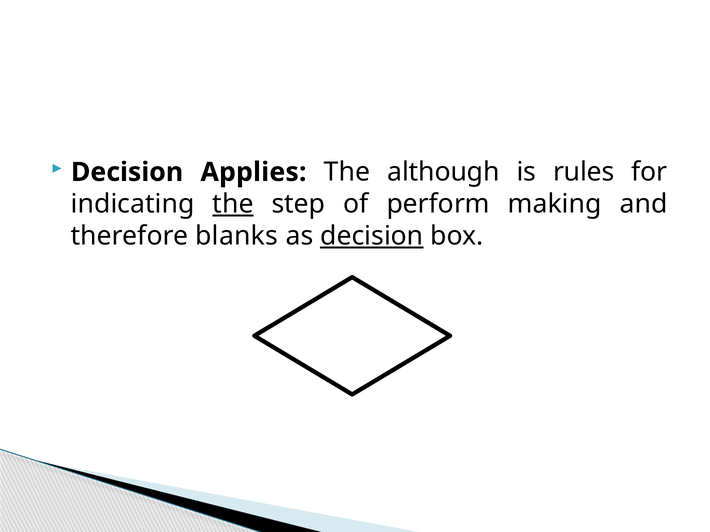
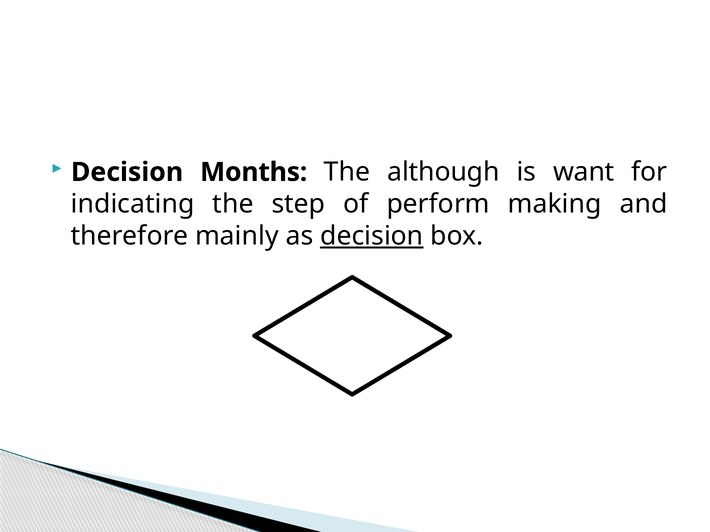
Applies: Applies -> Months (254, 172)
rules: rules -> want (584, 172)
the underline: present -> none (233, 204)
blanks: blanks -> mainly (237, 236)
